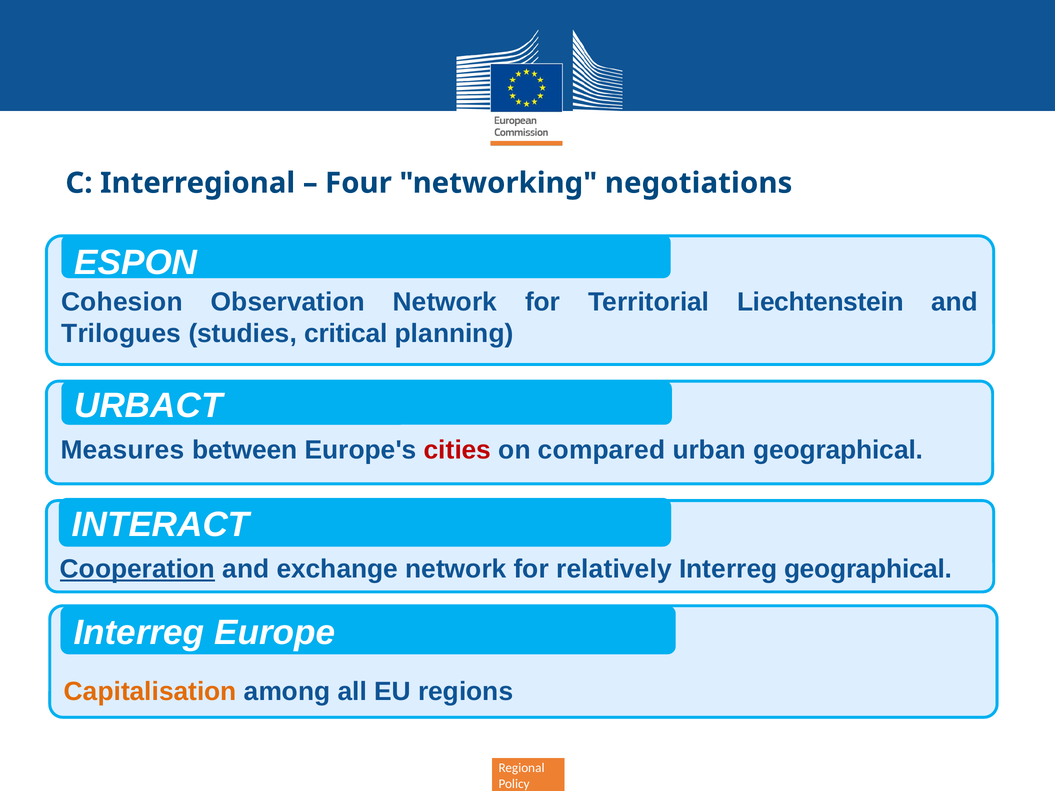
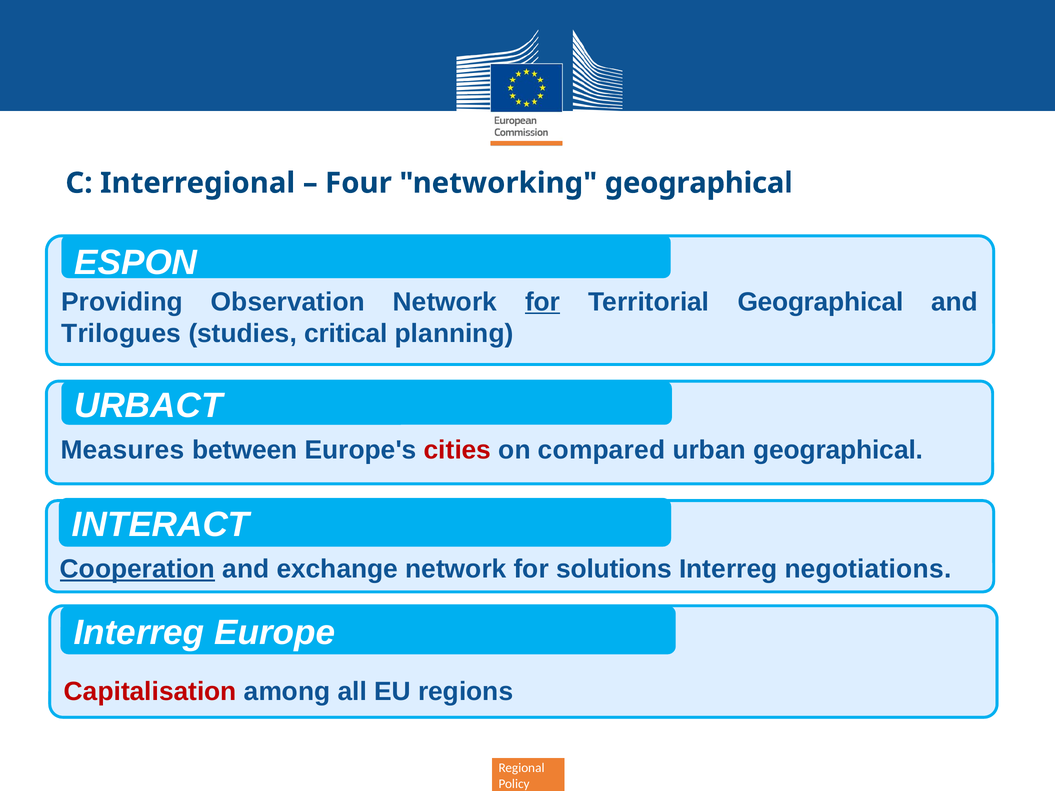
networking negotiations: negotiations -> geographical (699, 183)
Cohesion: Cohesion -> Providing (122, 302)
for underline: none -> present (543, 302)
Territorial Liechtenstein: Liechtenstein -> Geographical (820, 302)
relatively: relatively -> solutions (614, 569)
Interreg geographical: geographical -> negotiations (868, 569)
Capitalisation colour: orange -> red (150, 692)
